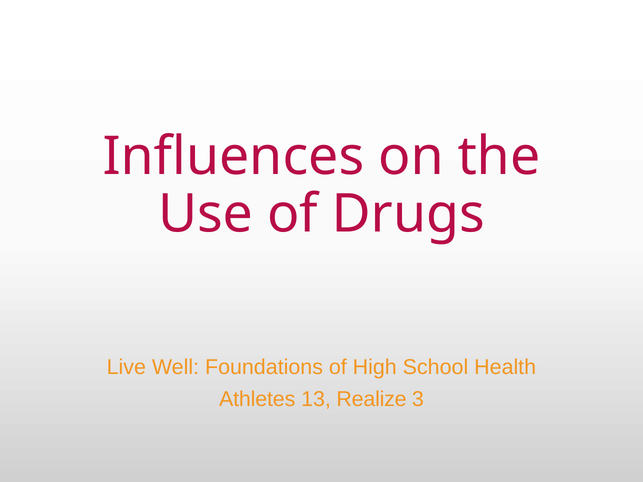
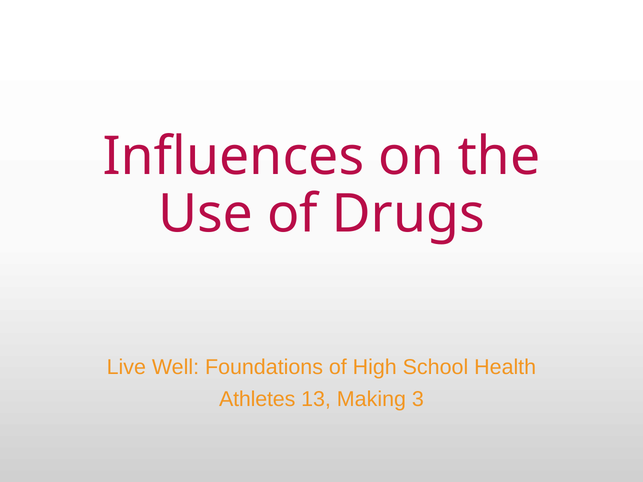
Realize: Realize -> Making (371, 399)
